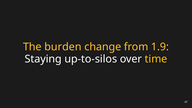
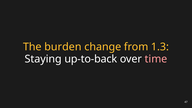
1.9: 1.9 -> 1.3 (160, 47)
up-to-silos: up-to-silos -> up-to-back (91, 59)
time colour: yellow -> pink (156, 59)
